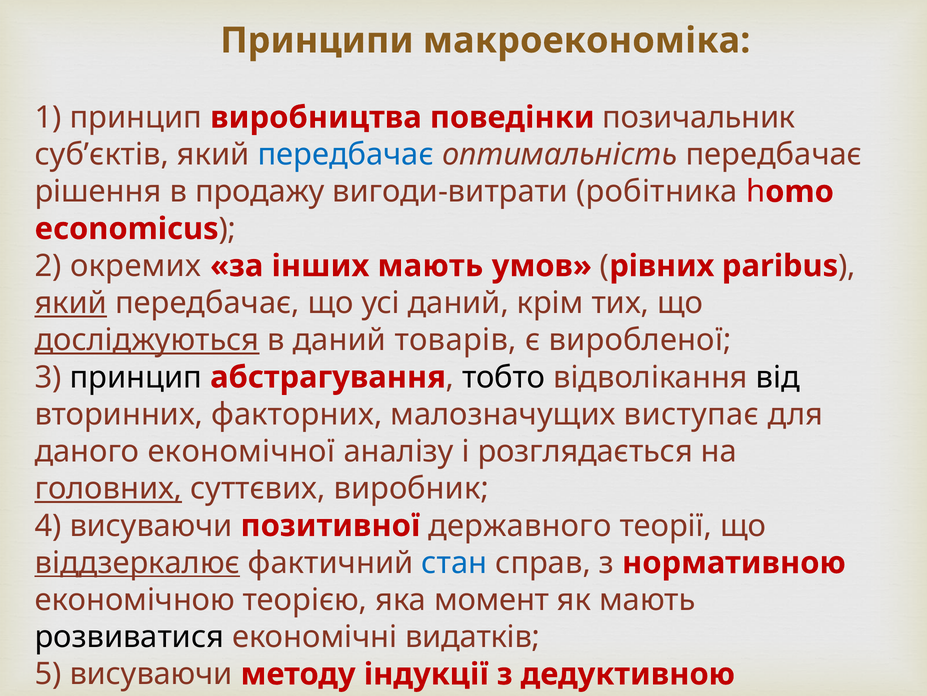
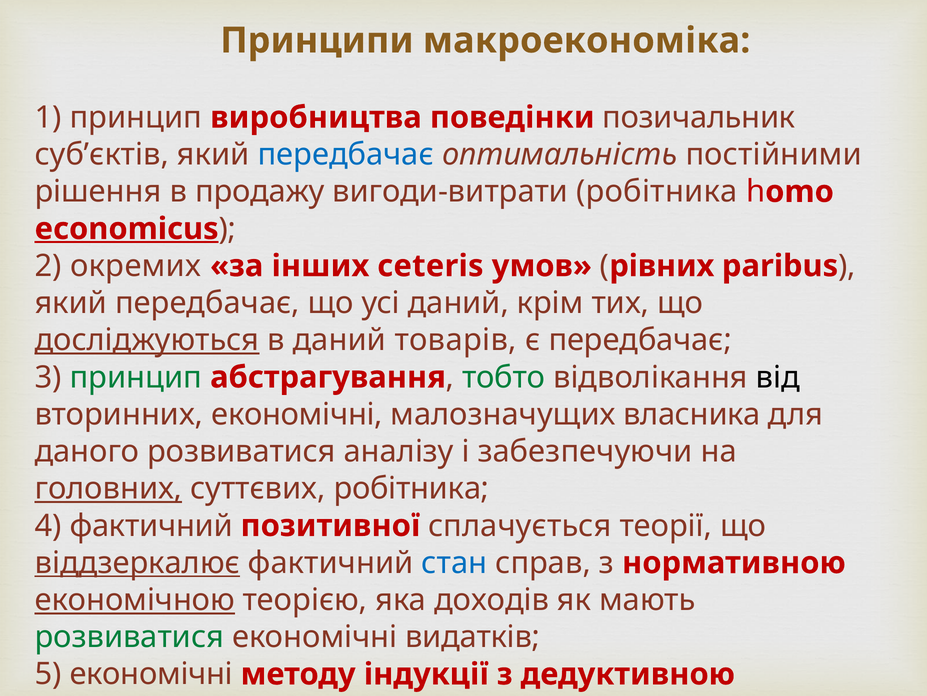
оптимальність передбачає: передбачає -> постійними (774, 154)
economicus underline: none -> present (127, 229)
інших мають: мають -> ceteris (430, 266)
який underline: present -> none (71, 303)
є виробленої: виробленої -> передбачає (640, 340)
принцип colour: black -> green (136, 377)
тобто colour: black -> green (504, 377)
вторинних факторних: факторних -> економічні (297, 414)
виступає: виступає -> власника (692, 414)
даного економічної: економічної -> розвиватися (242, 451)
розглядається: розглядається -> забезпечуючи (585, 451)
суттєвих виробник: виробник -> робітника (411, 488)
4 висуваючи: висуваючи -> фактичний (151, 525)
державного: державного -> сплачується (520, 525)
економічною underline: none -> present (135, 599)
момент: момент -> доходів (492, 599)
розвиватися colour: black -> green (129, 636)
5 висуваючи: висуваючи -> економічні (151, 674)
